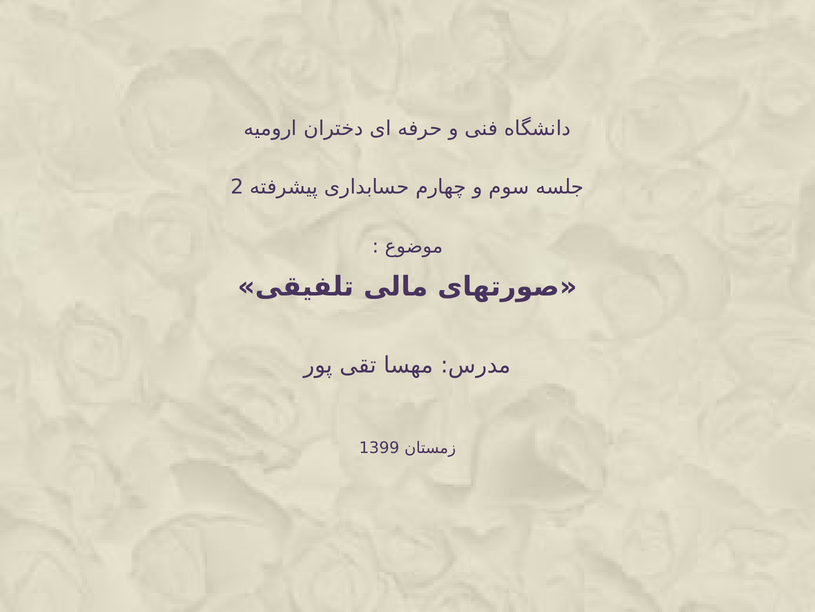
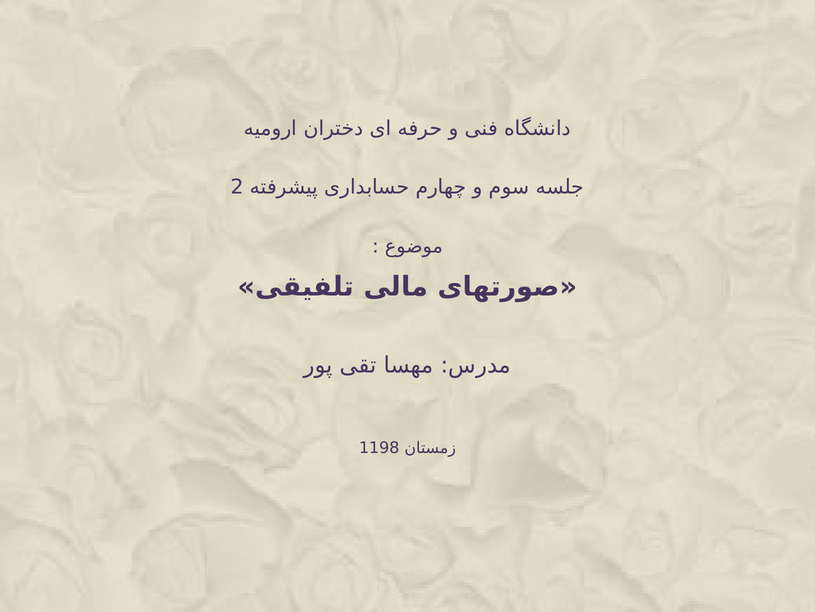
1399: 1399 -> 1198 (379, 448)
